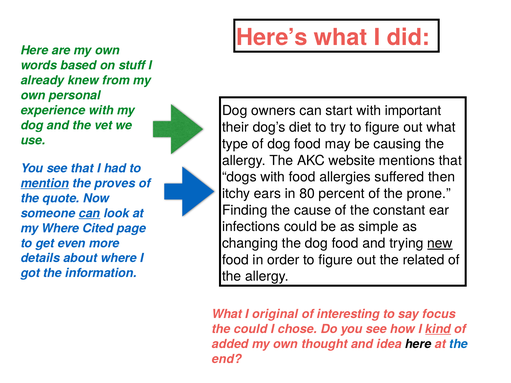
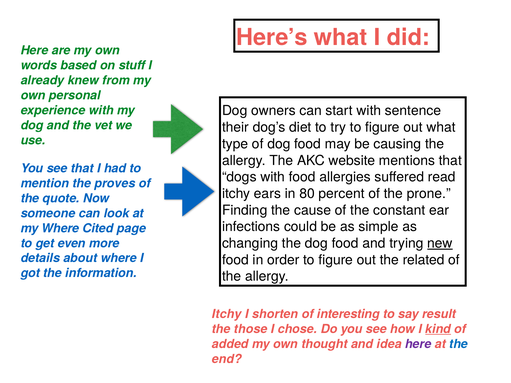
important: important -> sentence (413, 111)
then: then -> read (442, 177)
mention underline: present -> none (45, 184)
can underline: present -> none (89, 213)
What: What -> Itchy (227, 314)
original: original -> shorten (275, 314)
focus: focus -> result (439, 314)
the could: could -> those (251, 329)
here colour: black -> purple (418, 344)
